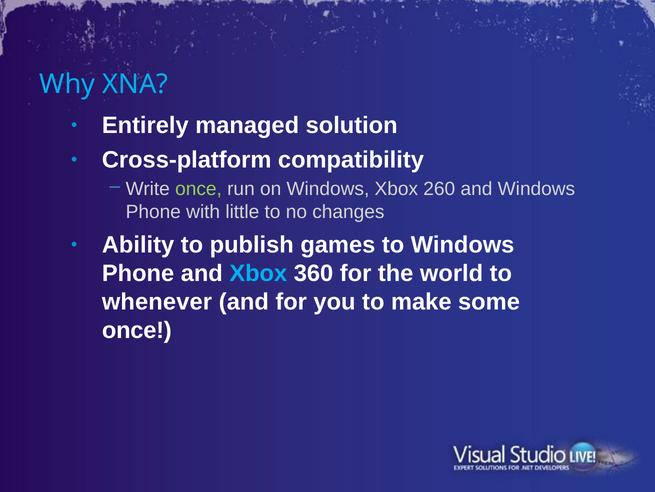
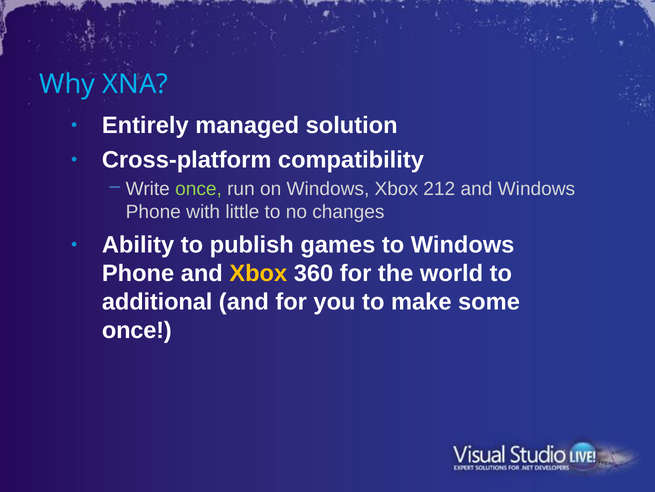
260: 260 -> 212 (439, 189)
Xbox colour: light blue -> yellow (258, 273)
whenever: whenever -> additional (157, 301)
